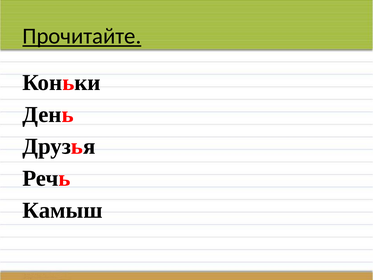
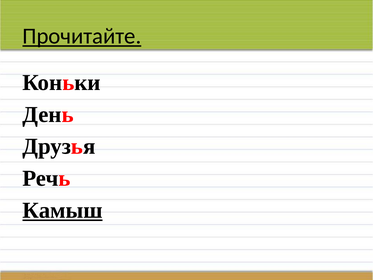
Камыш underline: none -> present (62, 210)
